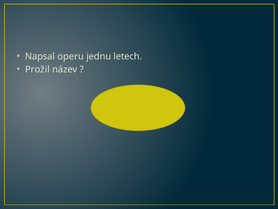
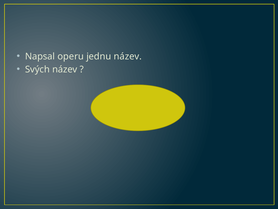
jednu letech: letech -> název (128, 56)
Prožil: Prožil -> Svých (37, 69)
